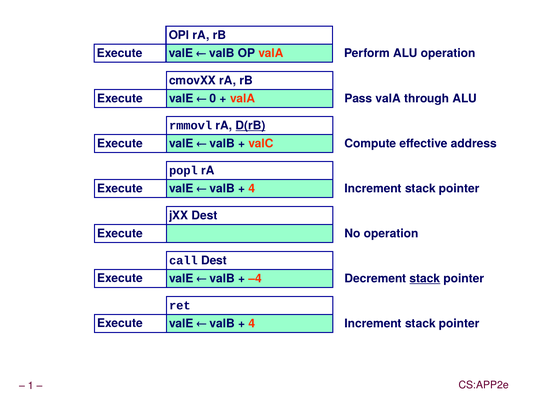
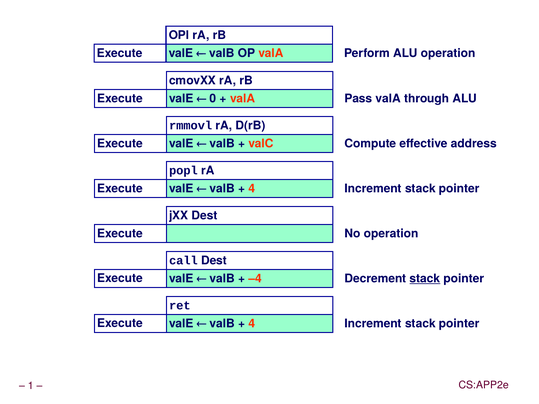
D(rB underline: present -> none (250, 126)
